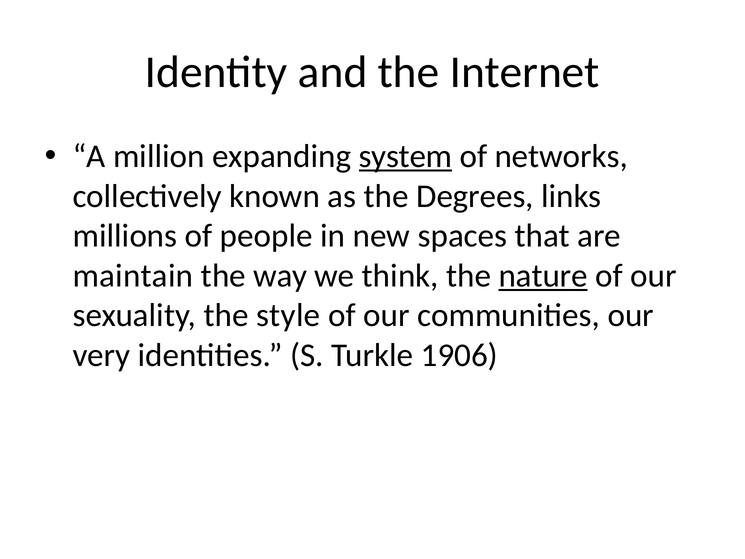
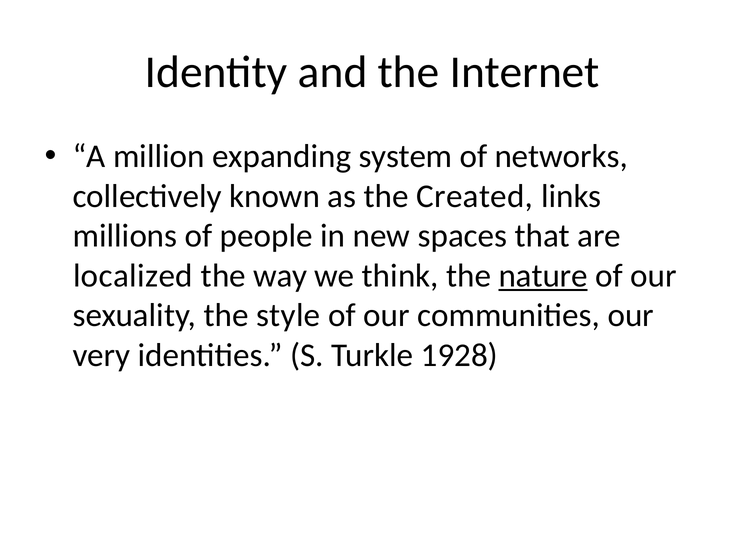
system underline: present -> none (406, 156)
Degrees: Degrees -> Created (475, 196)
maintain: maintain -> localized (133, 276)
1906: 1906 -> 1928 (459, 355)
